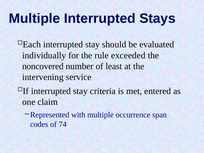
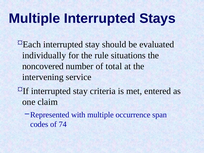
exceeded: exceeded -> situations (128, 55)
least: least -> total (114, 66)
